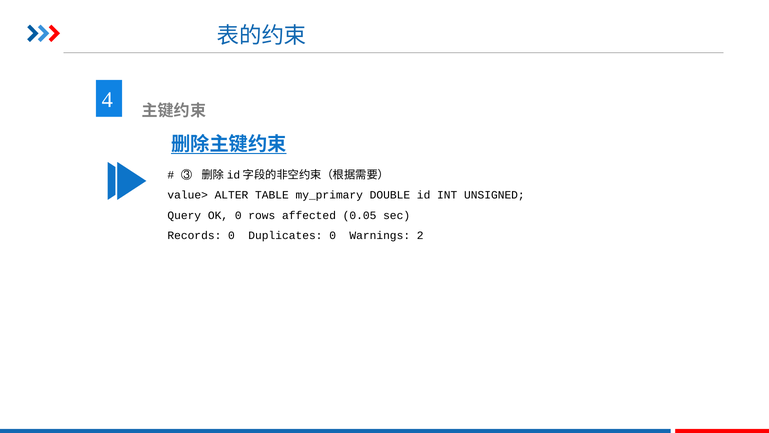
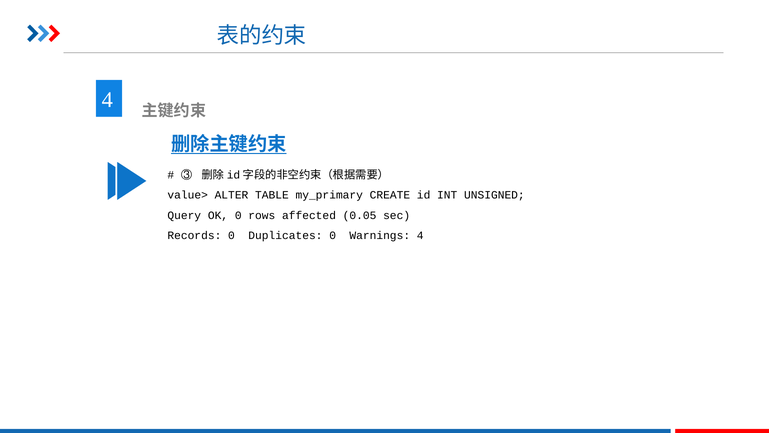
DOUBLE: DOUBLE -> CREATE (390, 195)
Warnings 2: 2 -> 4 (420, 235)
